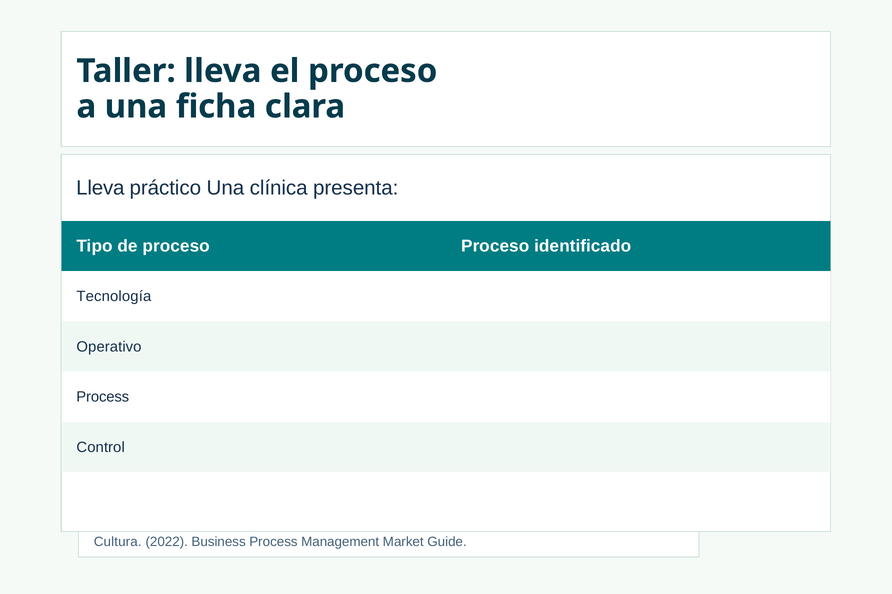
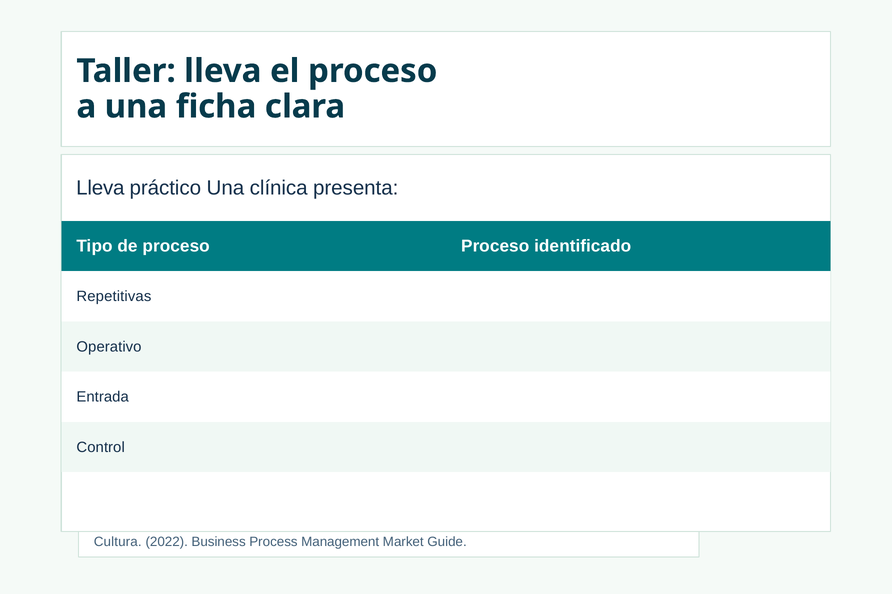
Tecnología: Tecnología -> Repetitivas (114, 297)
Process: Process -> Entrada (103, 398)
